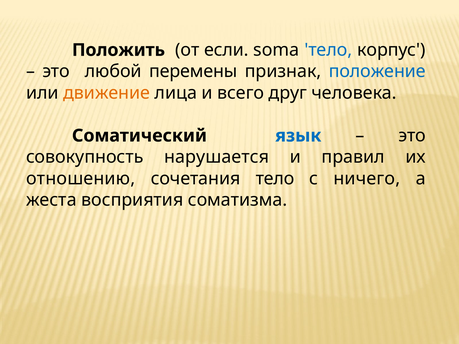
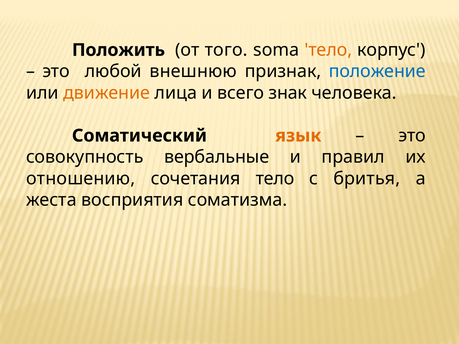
если: если -> того (226, 50)
тело colour: blue -> orange (328, 50)
перемены: перемены -> внешнюю (193, 71)
друг: друг -> знак (288, 93)
язык colour: blue -> orange (298, 136)
нарушается: нарушается -> вербальные (217, 157)
ничего: ничего -> бритья (367, 179)
